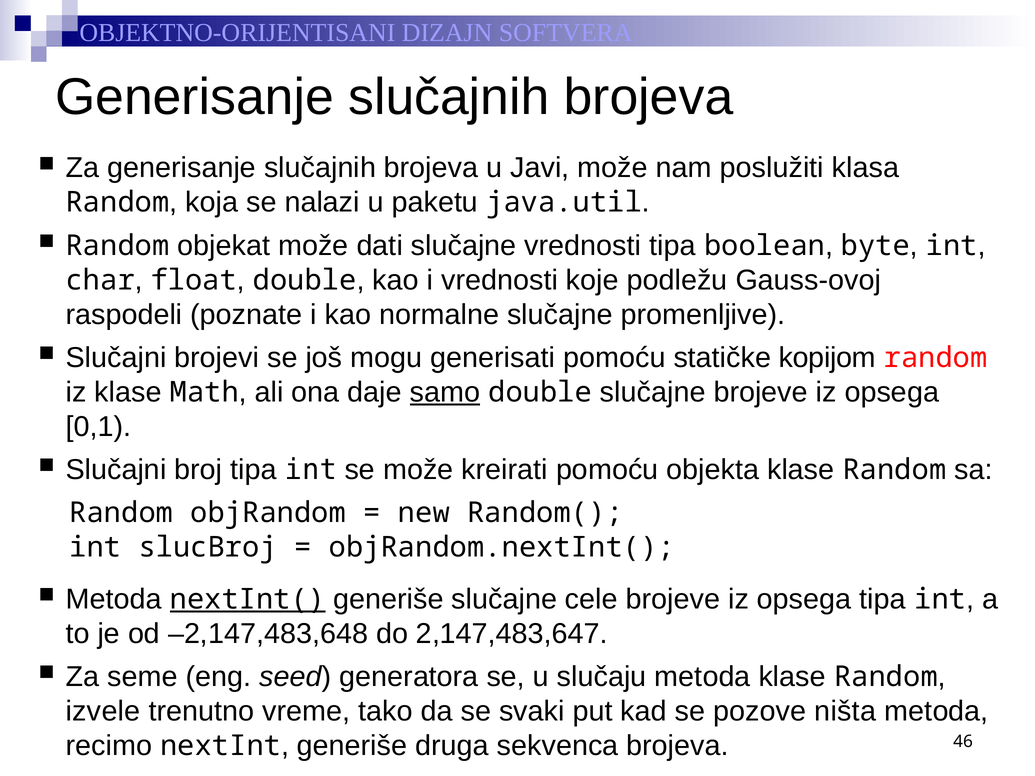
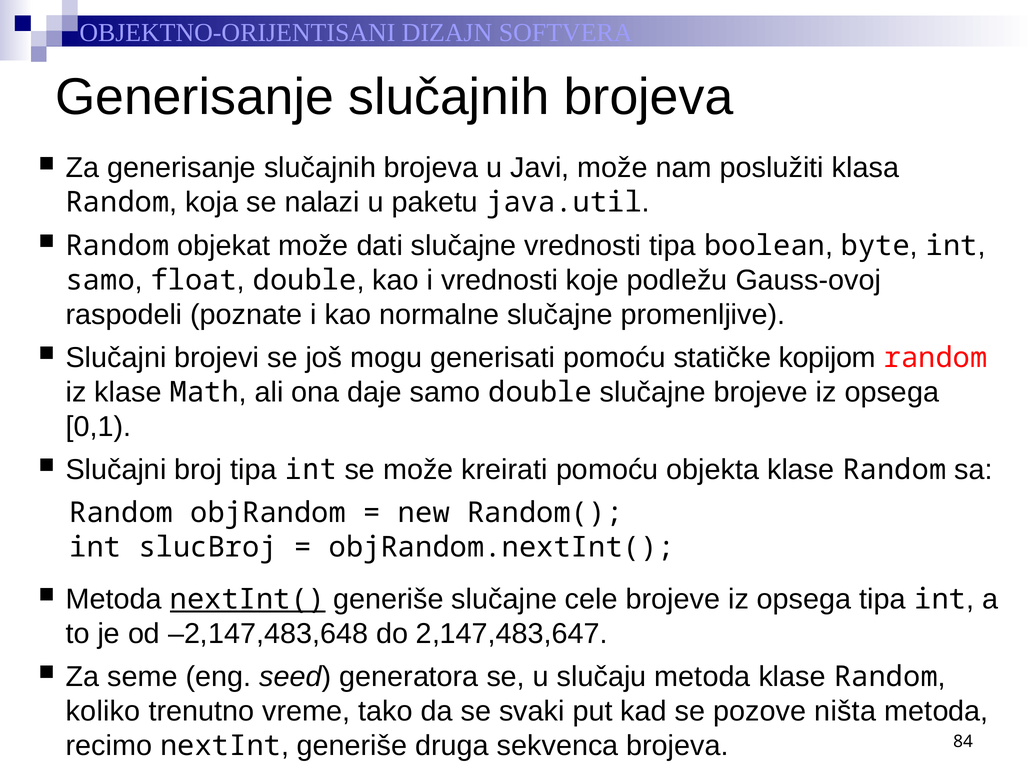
char: char -> samo (100, 280)
samo underline: present -> none (445, 392)
izvele: izvele -> koliko (103, 712)
46: 46 -> 84 (963, 742)
